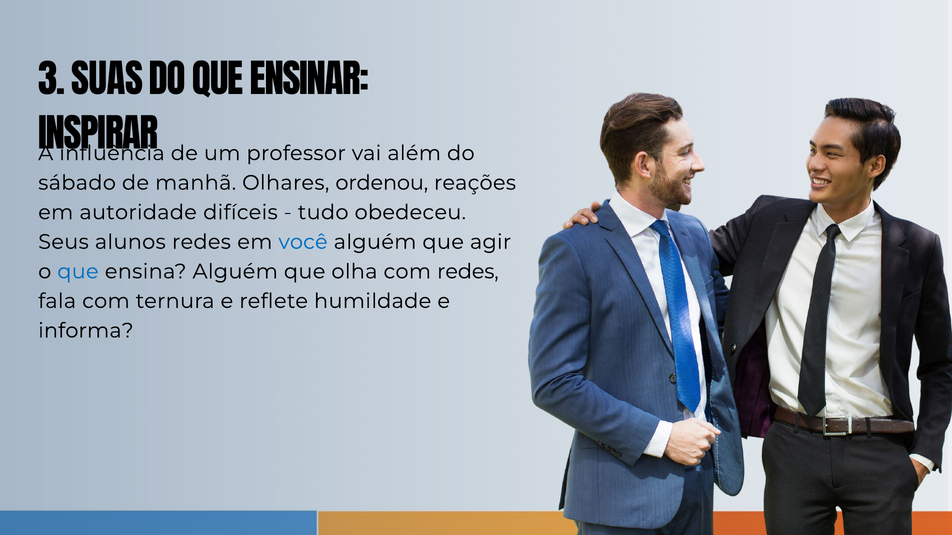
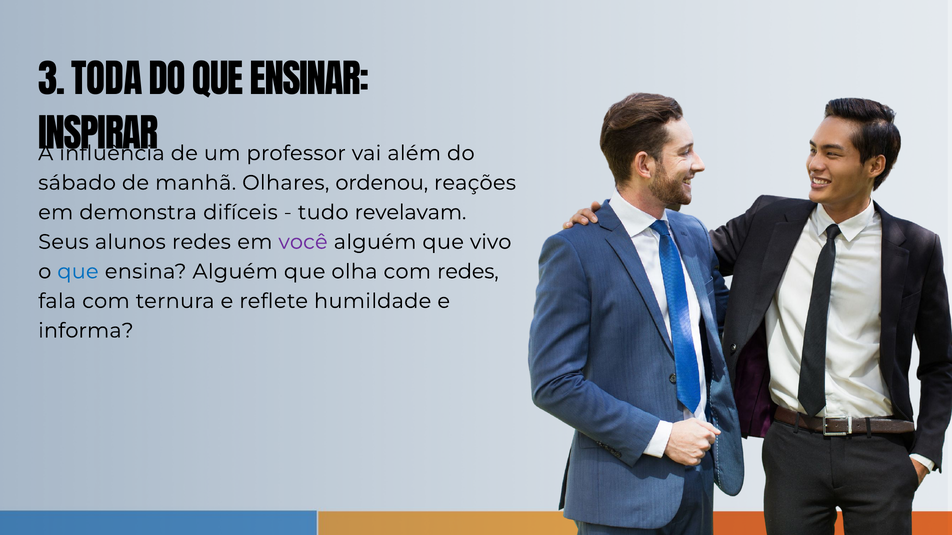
SUAS: SUAS -> TODA (107, 81)
autoridade: autoridade -> demonstra (138, 213)
obedeceu: obedeceu -> revelavam (410, 213)
você colour: blue -> purple (303, 242)
agir: agir -> vivo (491, 242)
